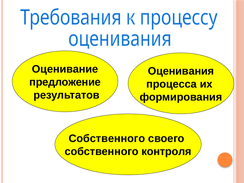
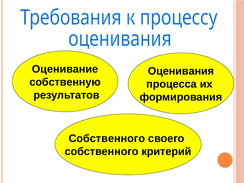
предложение: предложение -> собственную (65, 82)
контроля: контроля -> критерий (166, 152)
